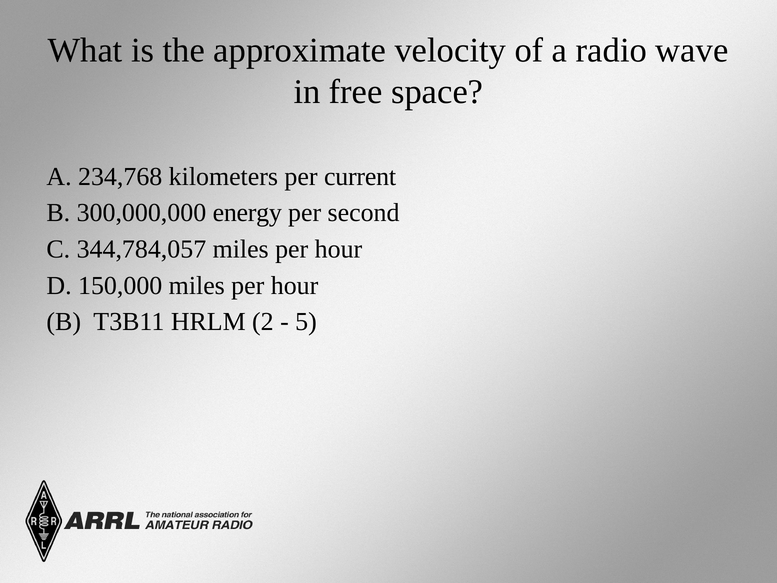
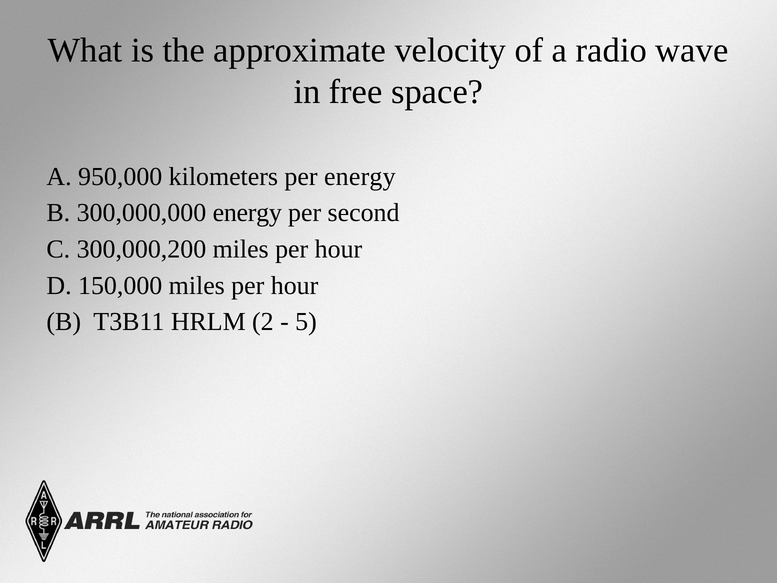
234,768: 234,768 -> 950,000 (120, 177)
per current: current -> energy (360, 177)
344,784,057: 344,784,057 -> 300,000,200 (141, 249)
